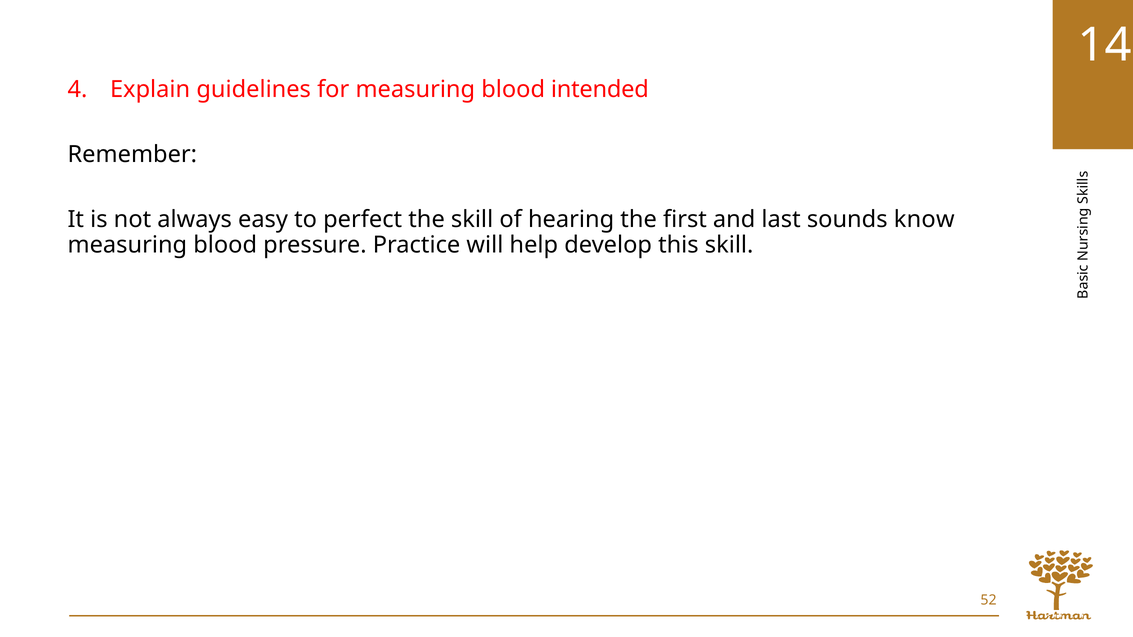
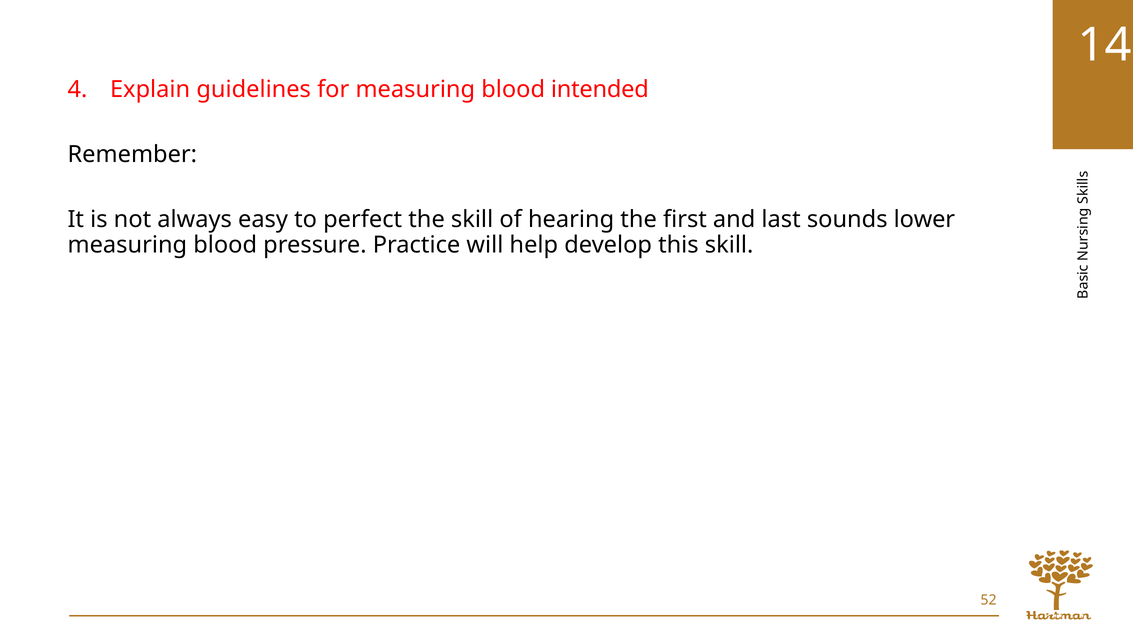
know: know -> lower (924, 220)
